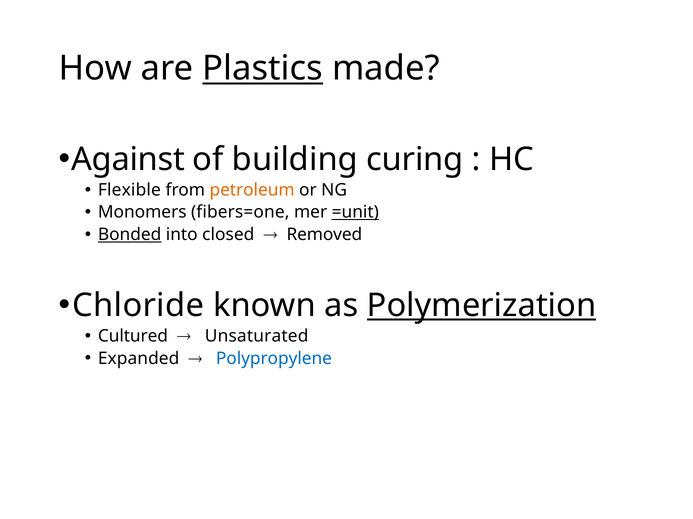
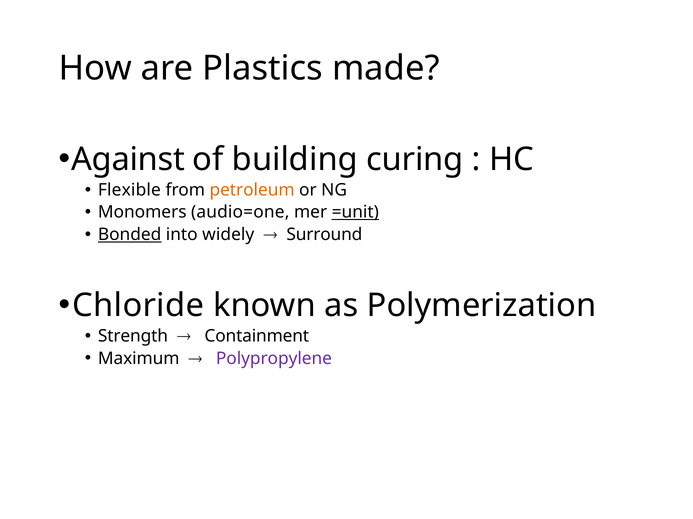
Plastics underline: present -> none (263, 69)
fibers=one: fibers=one -> audio=one (240, 213)
closed: closed -> widely (228, 235)
Removed: Removed -> Surround (324, 235)
Polymerization underline: present -> none (482, 306)
Cultured: Cultured -> Strength (133, 337)
Unsaturated: Unsaturated -> Containment (257, 337)
Expanded: Expanded -> Maximum (139, 359)
Polypropylene colour: blue -> purple (274, 359)
